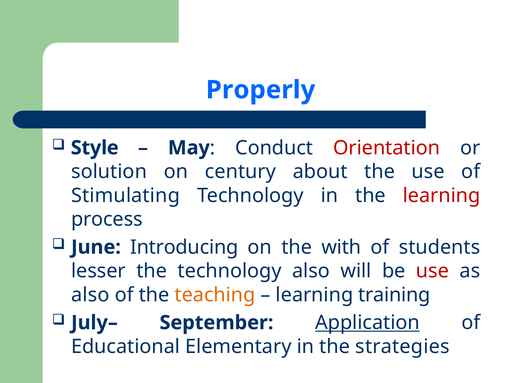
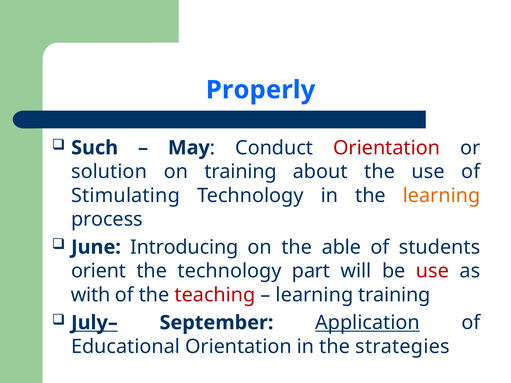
Style: Style -> Such (95, 148)
on century: century -> training (241, 172)
learning colour: red -> orange (442, 196)
with: with -> able (341, 247)
lesser: lesser -> orient (99, 271)
technology also: also -> part (311, 271)
also: also -> with (91, 295)
teaching colour: orange -> red (215, 295)
July– underline: none -> present (94, 323)
Educational Elementary: Elementary -> Orientation (238, 347)
